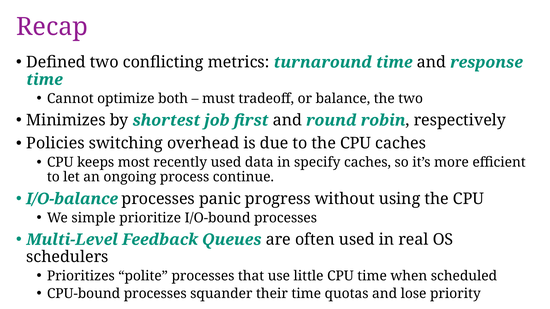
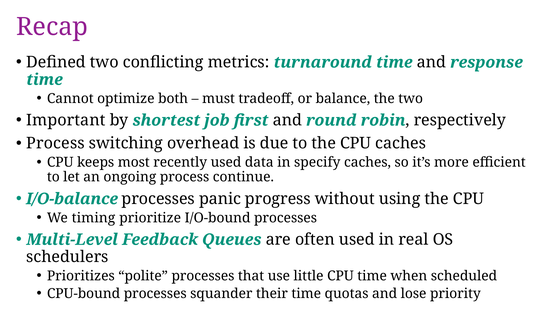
Minimizes: Minimizes -> Important (66, 120)
Policies: Policies -> Process (56, 144)
simple: simple -> timing (93, 218)
